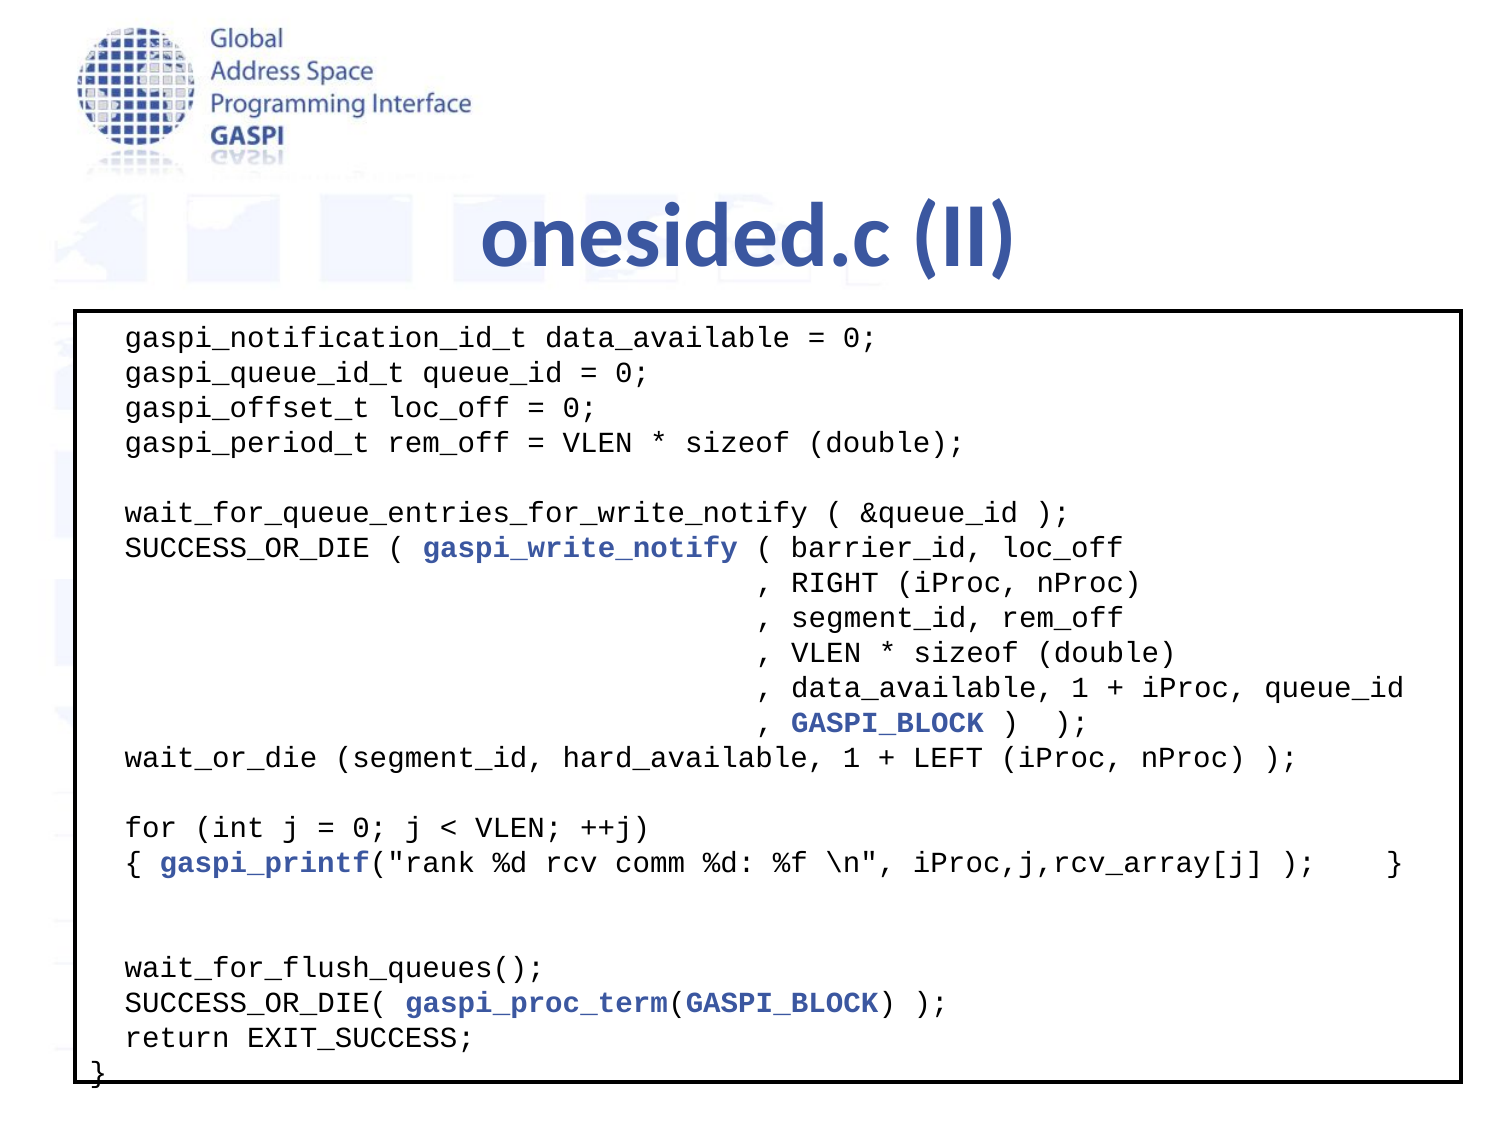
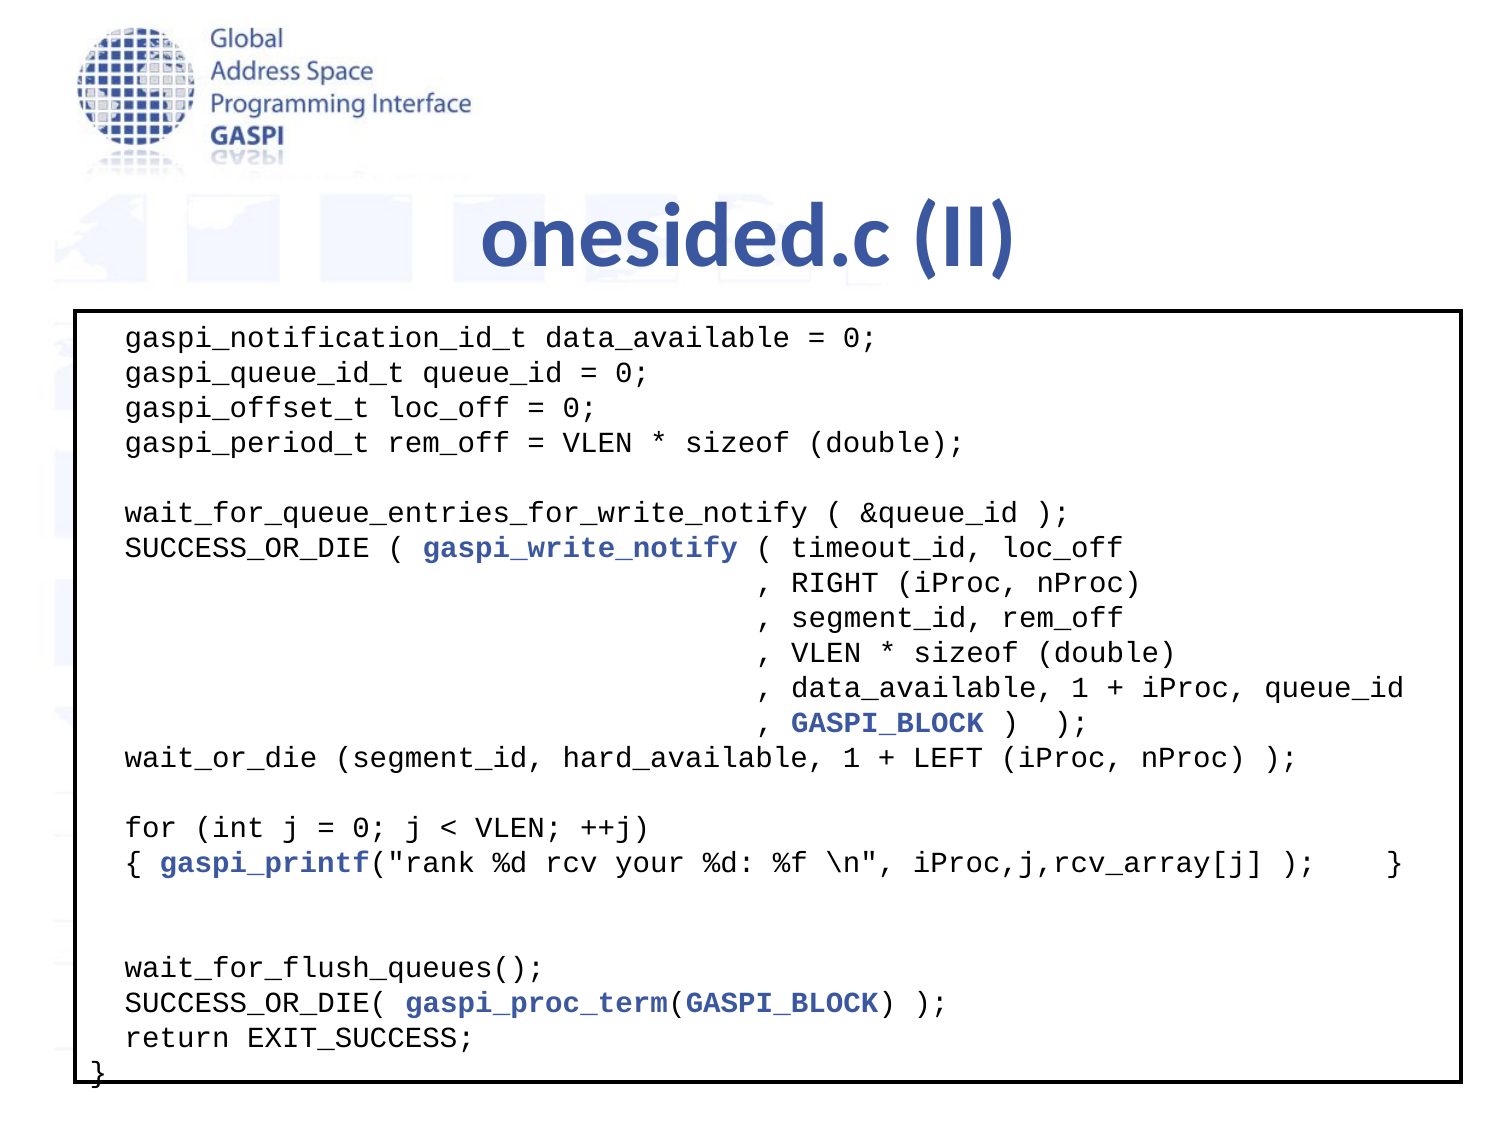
barrier_id: barrier_id -> timeout_id (887, 548)
comm: comm -> your (650, 863)
